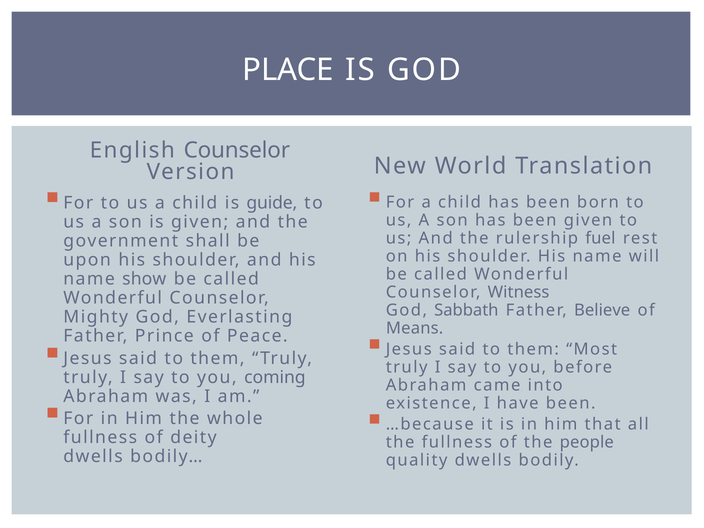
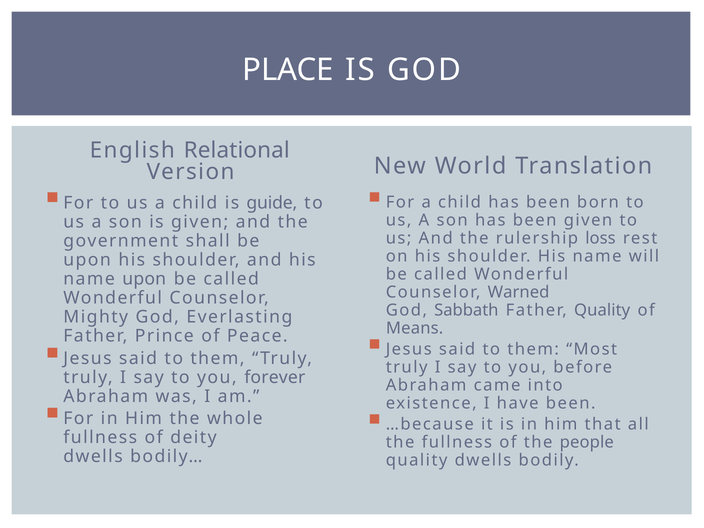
English Counselor: Counselor -> Relational (237, 150)
fuel: fuel -> loss (600, 238)
name show: show -> upon (144, 279)
Witness: Witness -> Warned (519, 292)
Father Believe: Believe -> Quality (602, 310)
coming: coming -> forever (275, 377)
